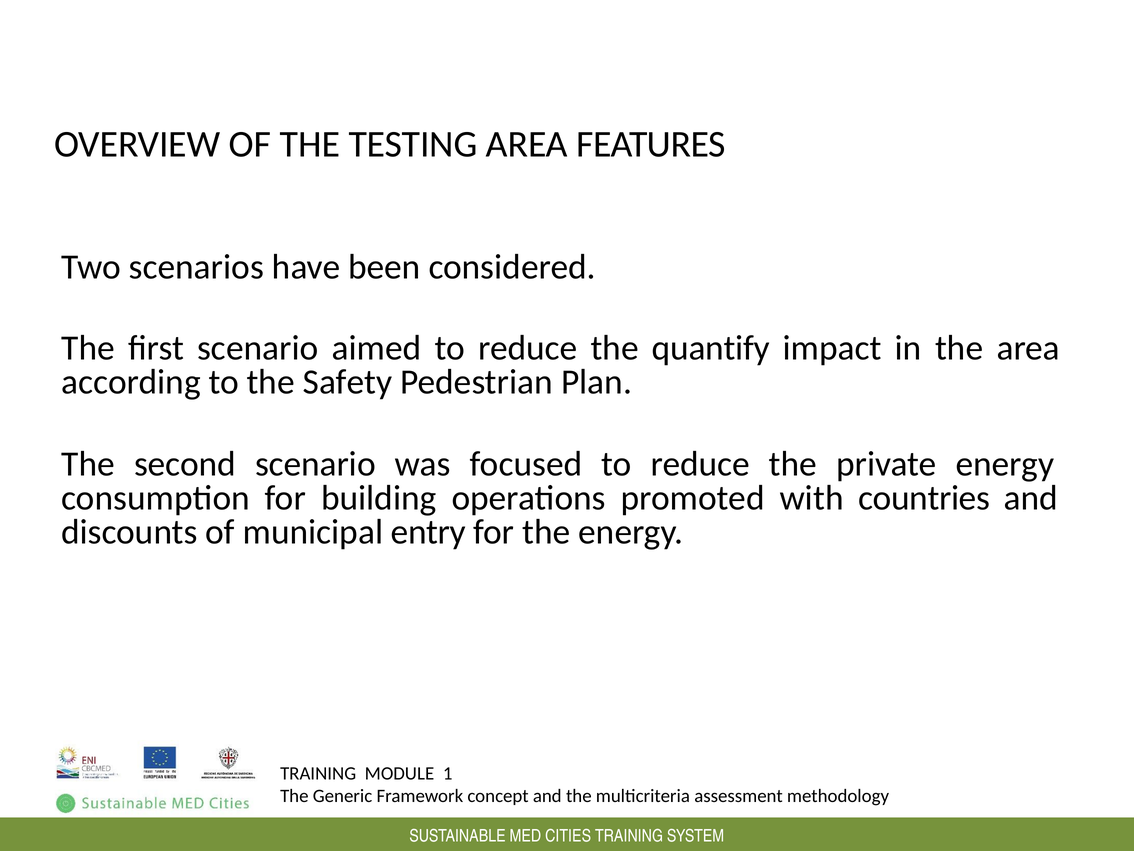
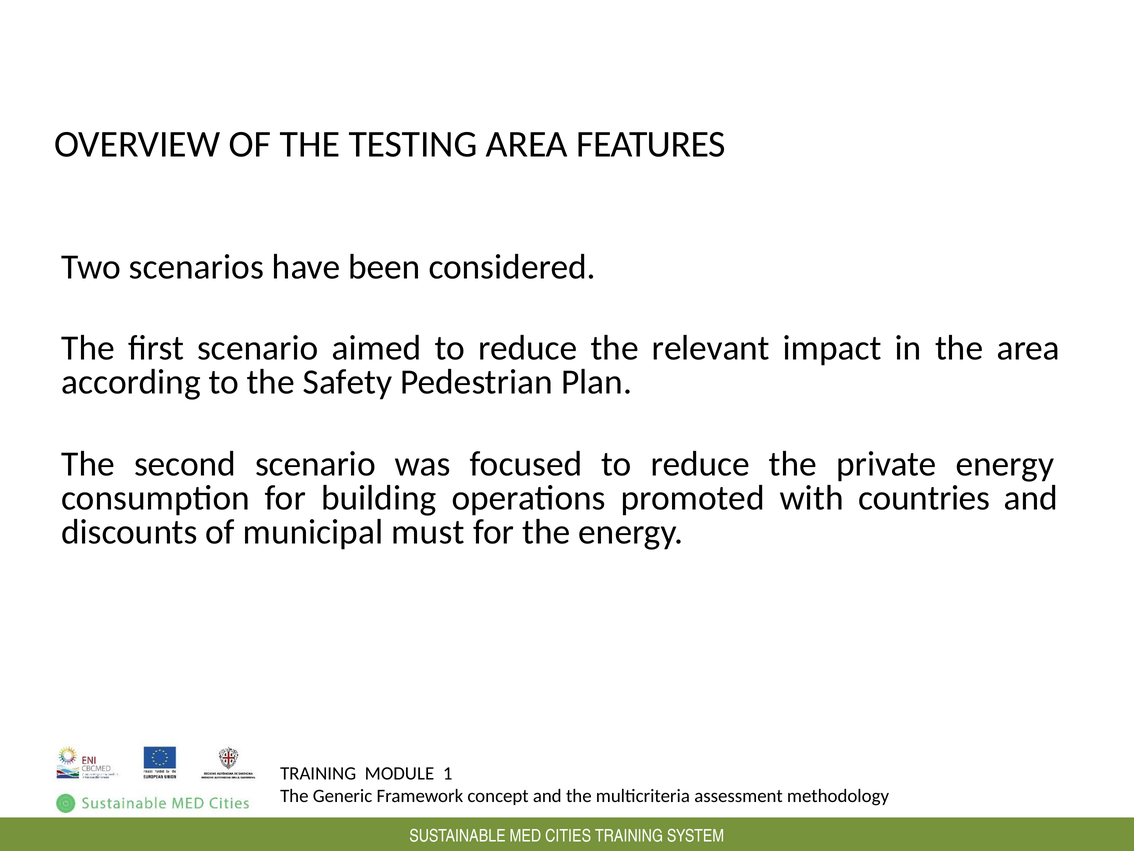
quantify: quantify -> relevant (711, 348)
entry: entry -> must (428, 532)
